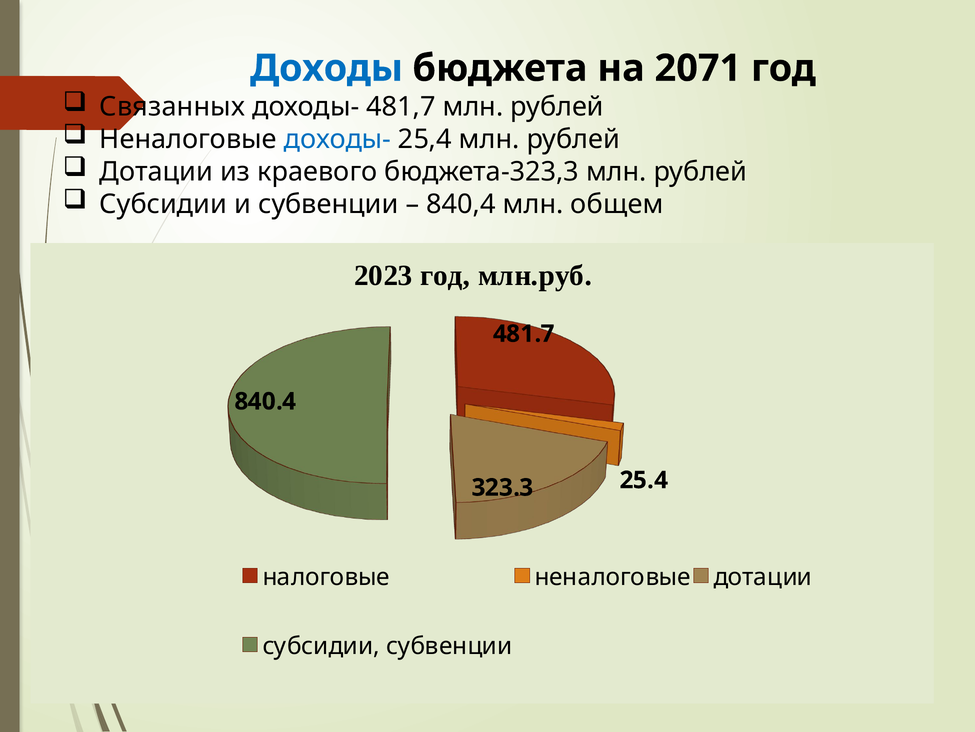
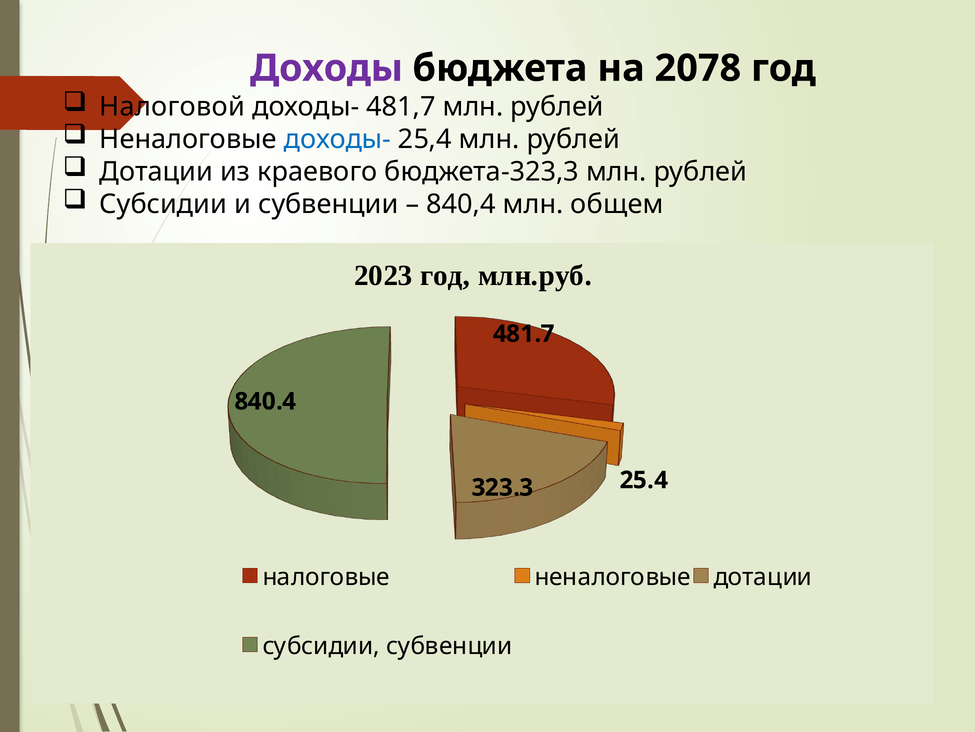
Доходы colour: blue -> purple (326, 68)
2071: 2071 -> 2078 (698, 68)
Связанных: Связанных -> Налоговой (172, 107)
